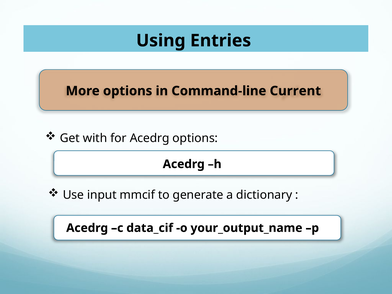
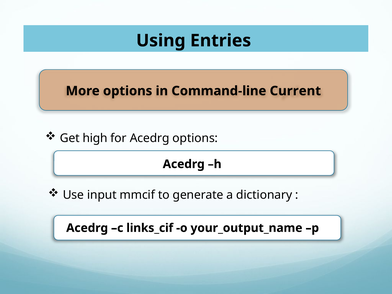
with: with -> high (95, 138)
data_cif: data_cif -> links_cif (150, 228)
